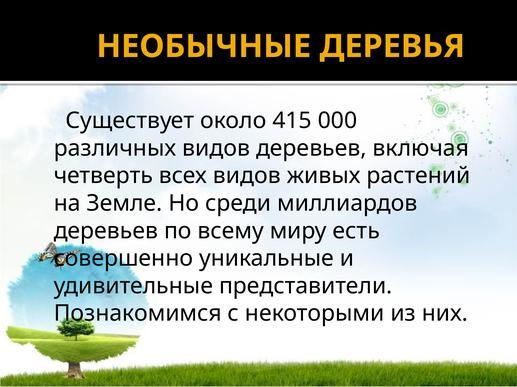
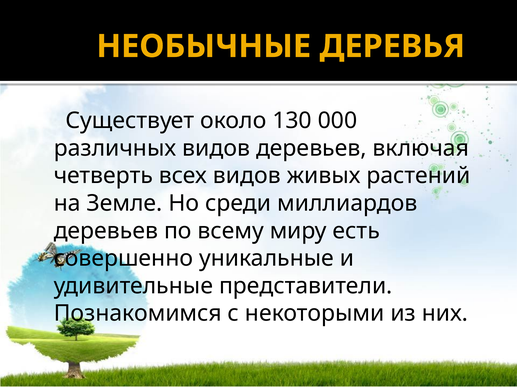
415: 415 -> 130 (292, 121)
